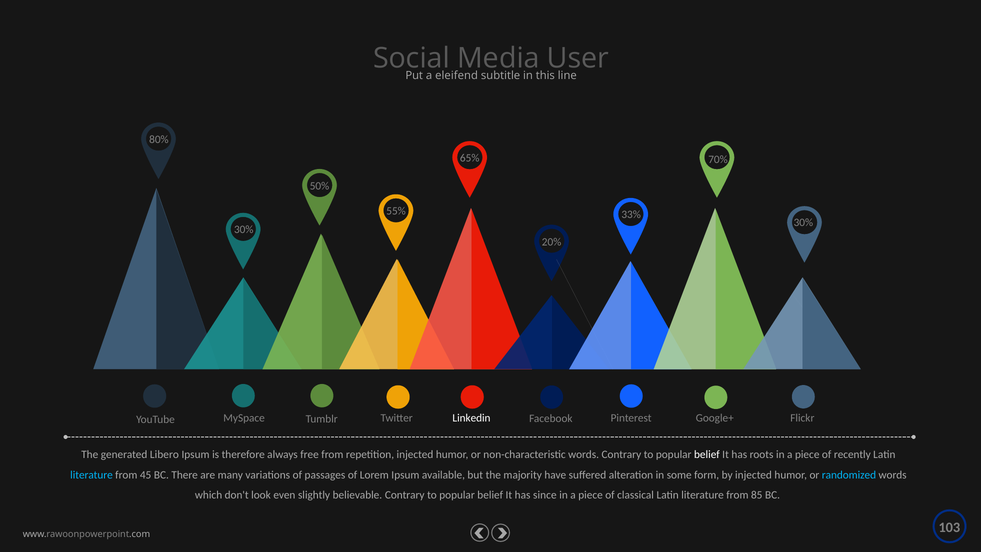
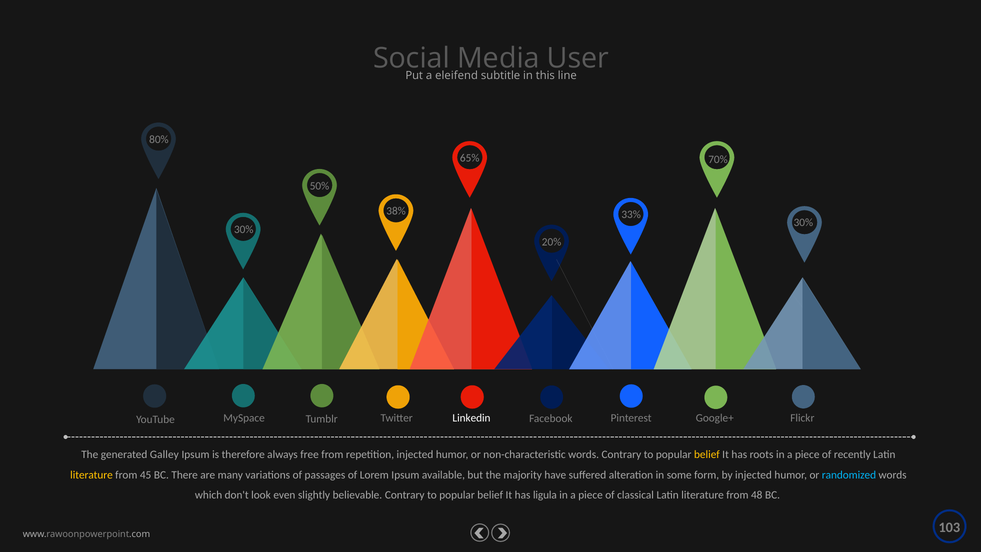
55%: 55% -> 38% (396, 211)
Libero: Libero -> Galley (164, 455)
belief colour: white -> yellow (707, 455)
literature colour: light blue -> yellow (92, 475)
since: since -> ligula (545, 495)
85: 85 -> 48 (757, 495)
